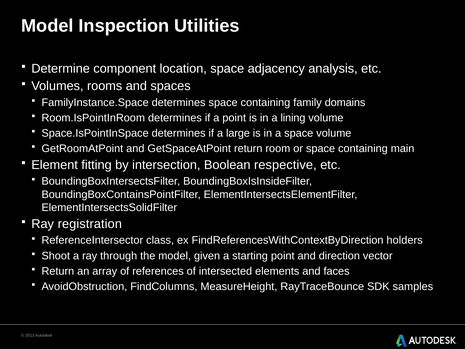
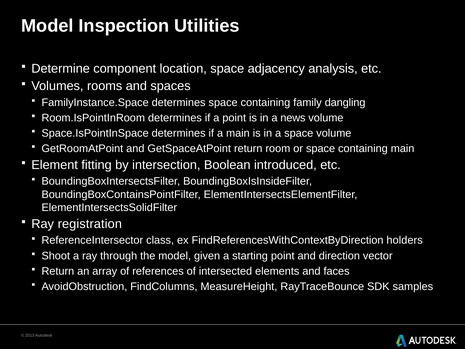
domains: domains -> dangling (345, 102)
lining: lining -> news (293, 118)
a large: large -> main (238, 133)
respective: respective -> introduced (285, 165)
